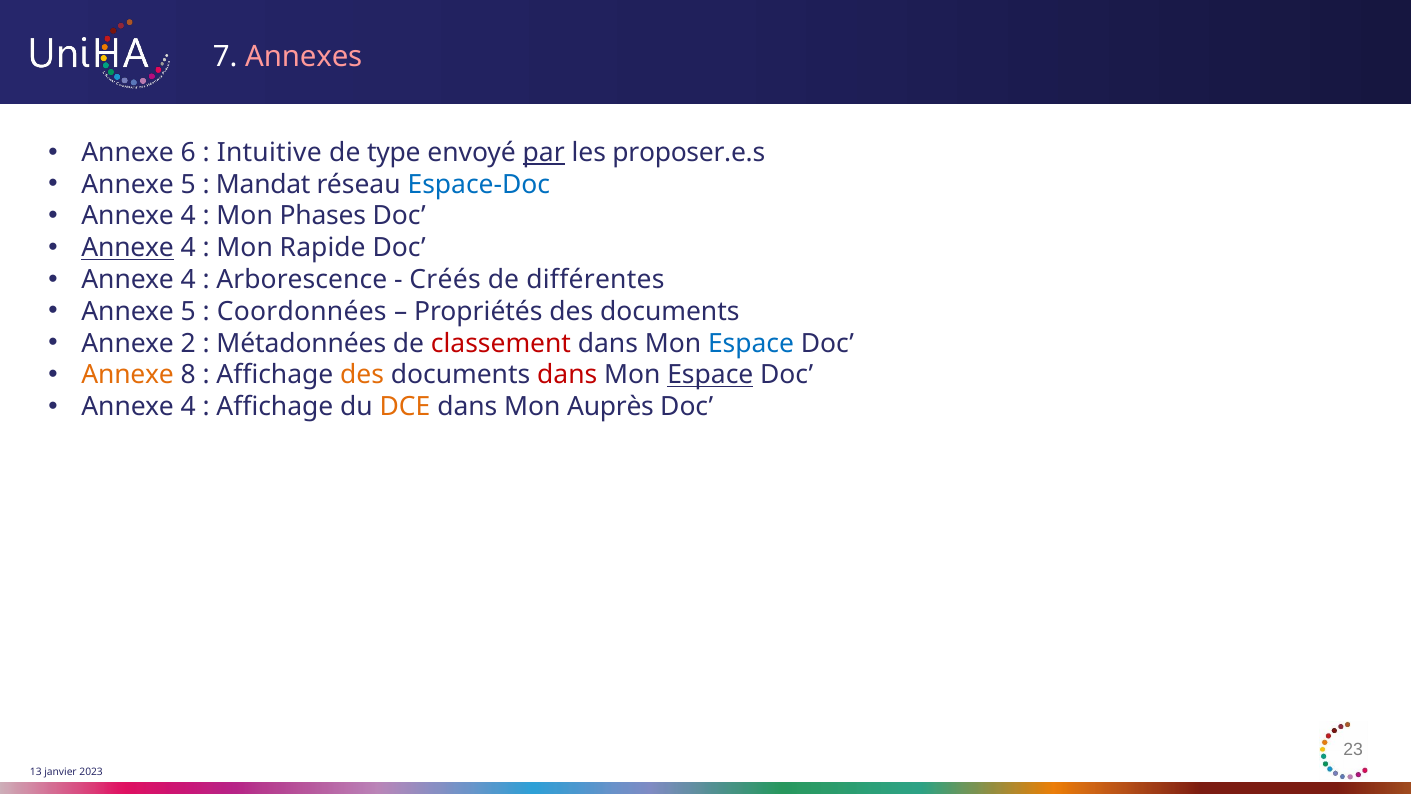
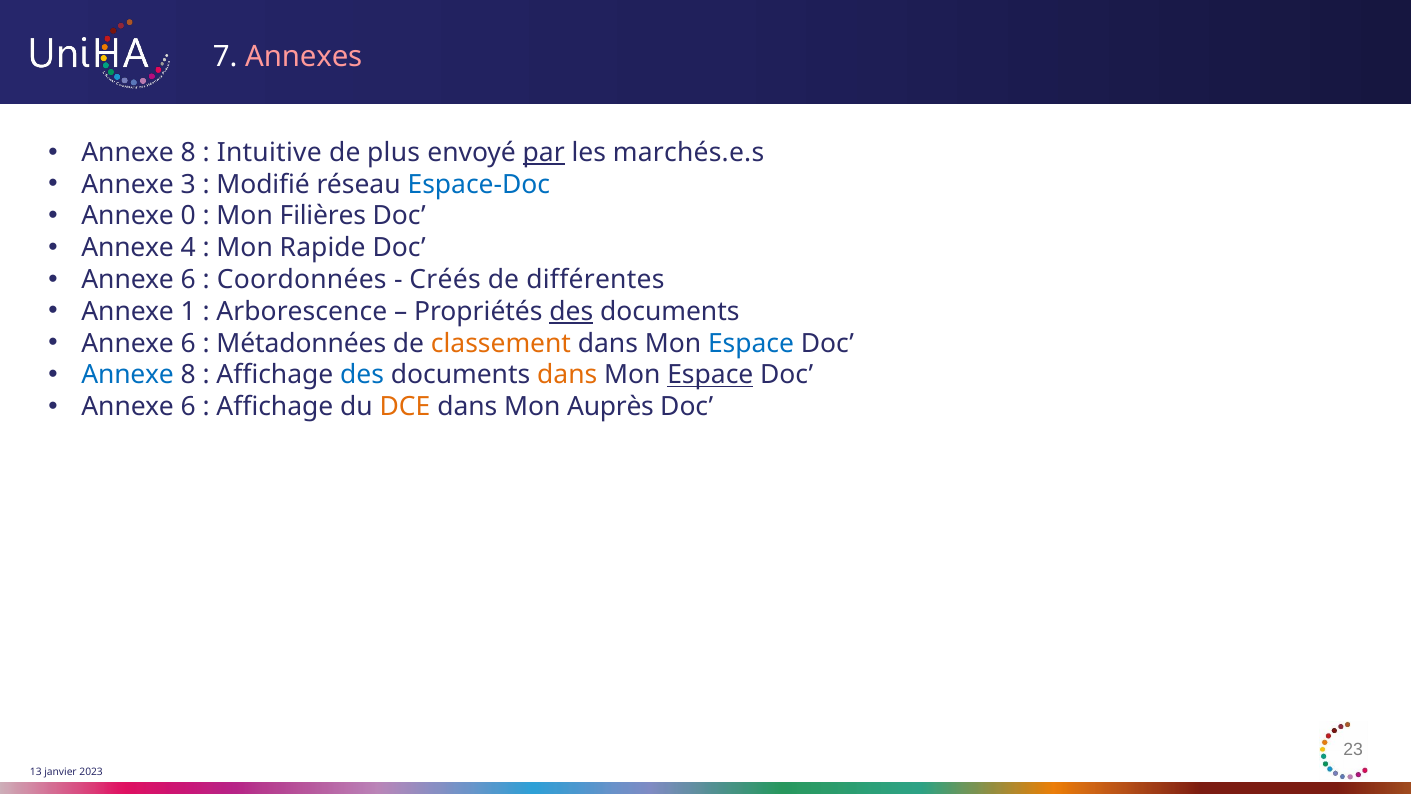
6: 6 -> 8 (188, 153)
type: type -> plus (394, 153)
proposer.e.s: proposer.e.s -> marchés.e.s (689, 153)
5: 5 -> 3 (188, 184)
Mandat: Mandat -> Modifié (263, 184)
4: 4 -> 0 (188, 216)
Phases: Phases -> Filières (323, 216)
Annexe underline: present -> none (128, 248)
4: 4 -> 6 (188, 280)
Arborescence: Arborescence -> Coordonnées (302, 280)
5: 5 -> 1 (188, 311)
Coordonnées: Coordonnées -> Arborescence (302, 311)
des underline: none -> present (571, 311)
2: 2 -> 6 (188, 343)
classement colour: red -> orange (501, 343)
Annexe colour: orange -> blue (128, 375)
des colour: orange -> blue (362, 375)
dans colour: red -> orange (567, 375)
4: 4 -> 6 (188, 407)
